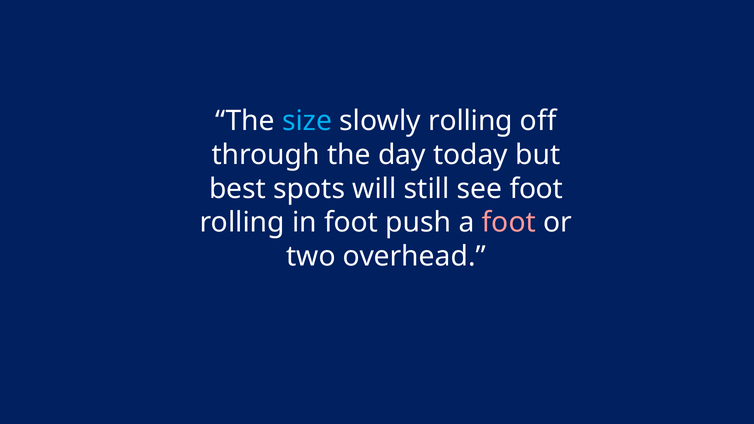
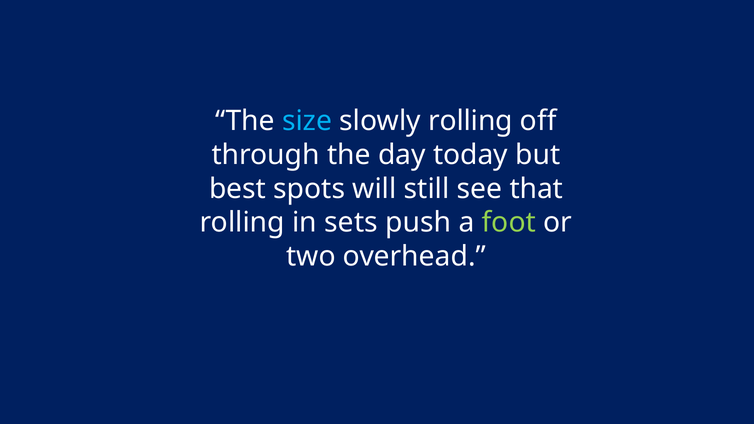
see foot: foot -> that (536, 189)
in foot: foot -> sets (351, 223)
foot colour: pink -> light green (509, 223)
